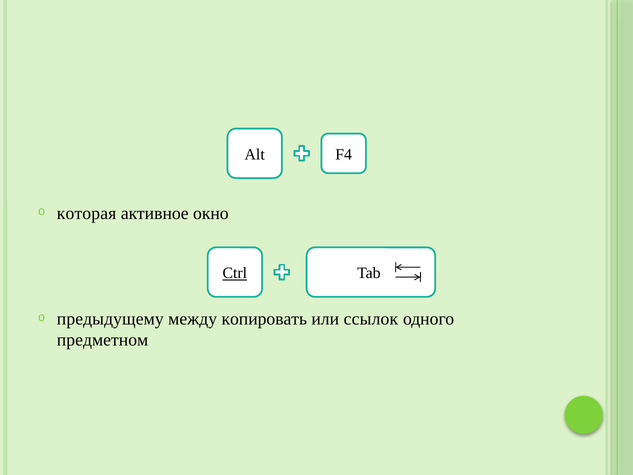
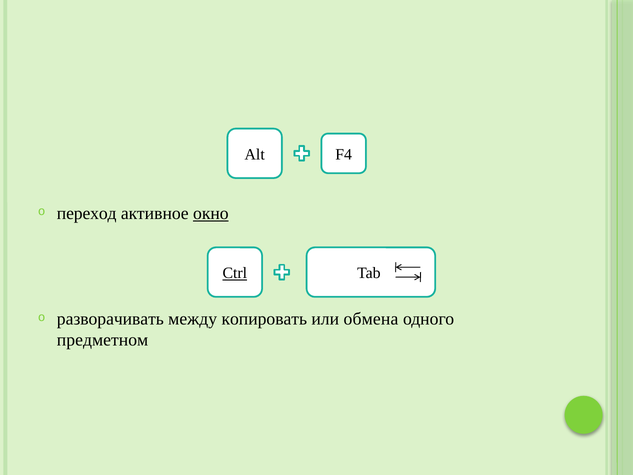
которая: которая -> переход (87, 213)
окно underline: none -> present (211, 213)
предыдущему: предыдущему -> разворачивать (110, 319)
ссылок: ссылок -> обмена (371, 319)
